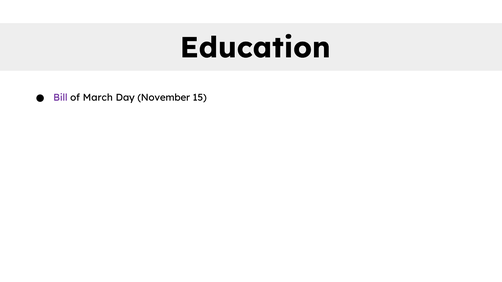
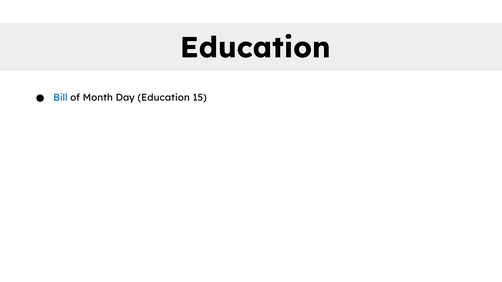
Bill colour: purple -> blue (60, 98)
March: March -> Month (98, 98)
Day November: November -> Education (164, 98)
